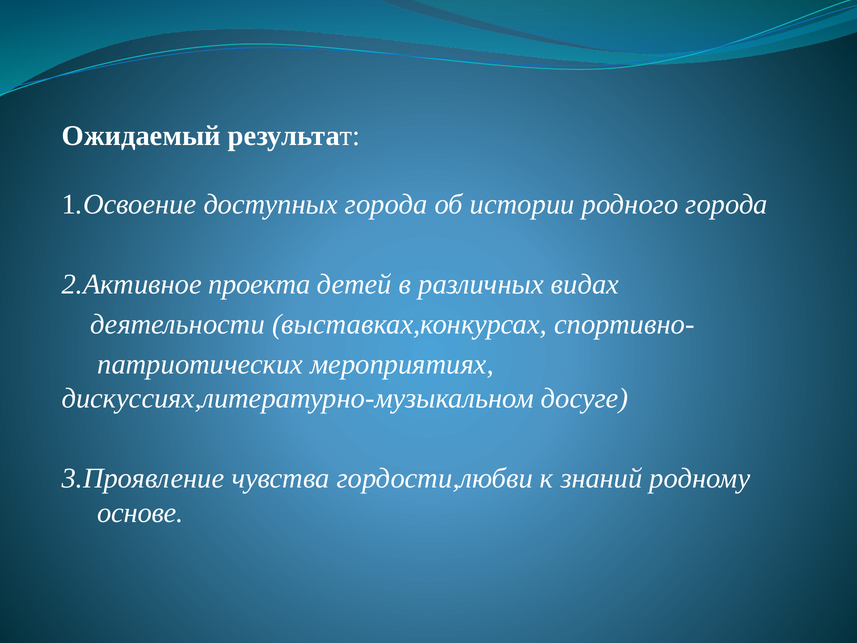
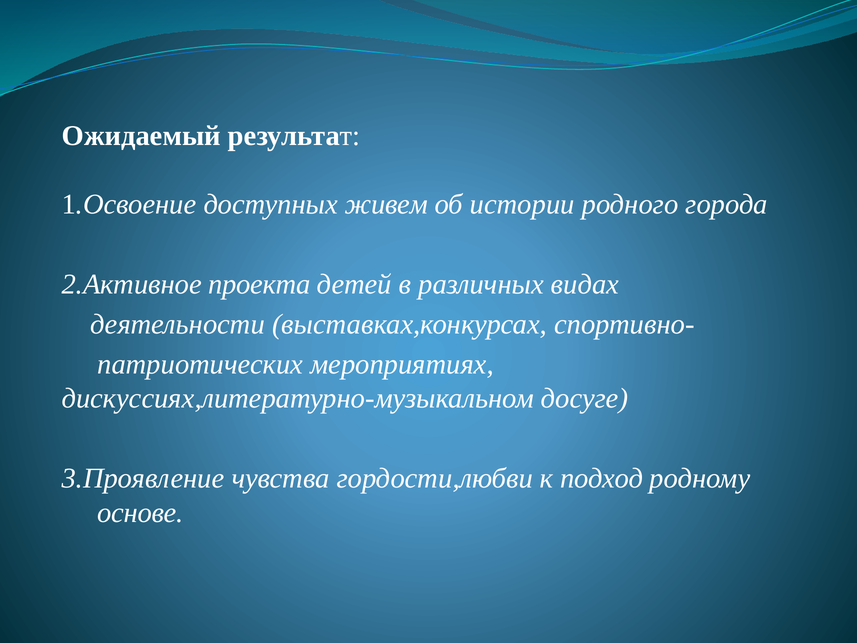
доступных города: города -> живем (386, 204)
знаний: знаний -> подход (602, 478)
